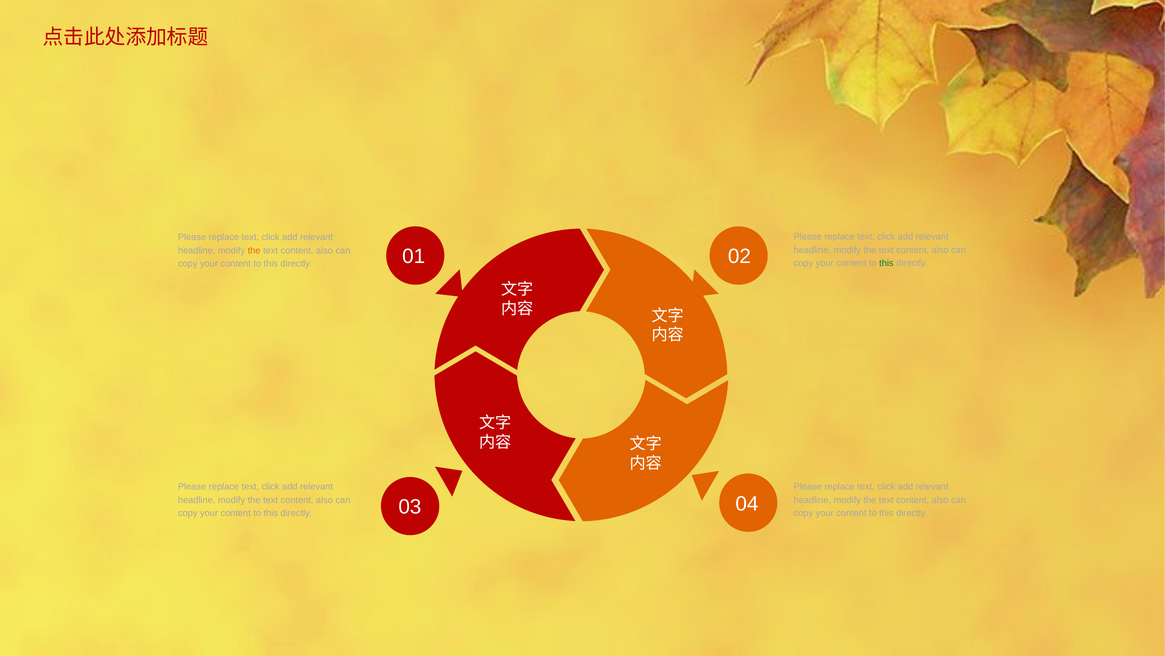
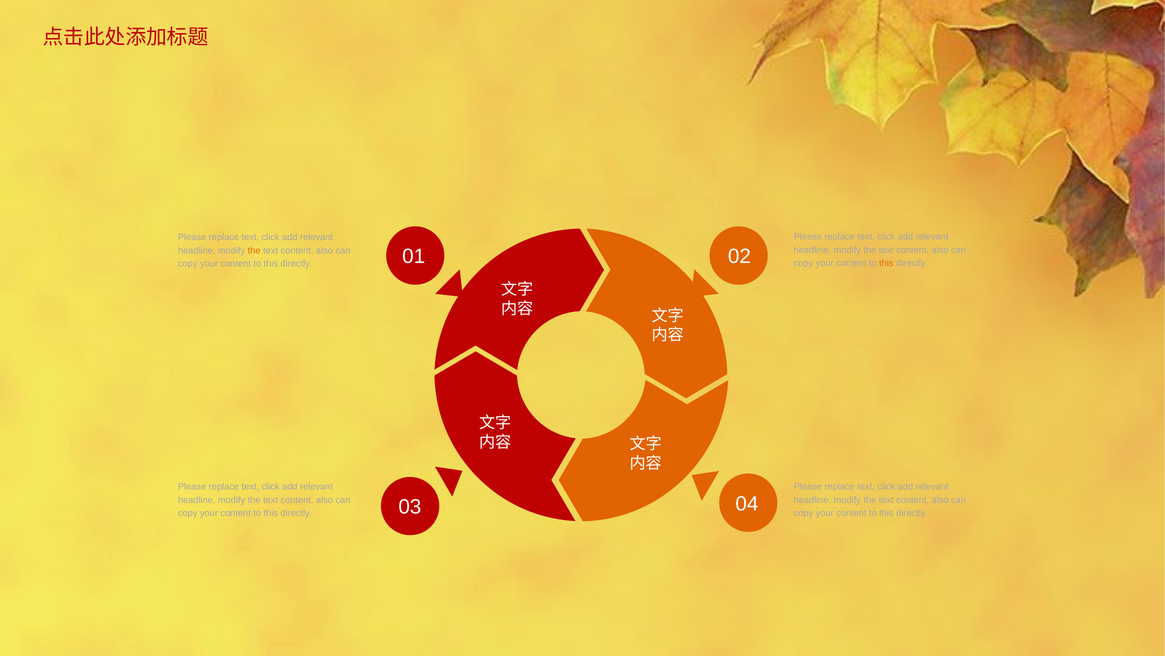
this colour: green -> orange (886, 263)
